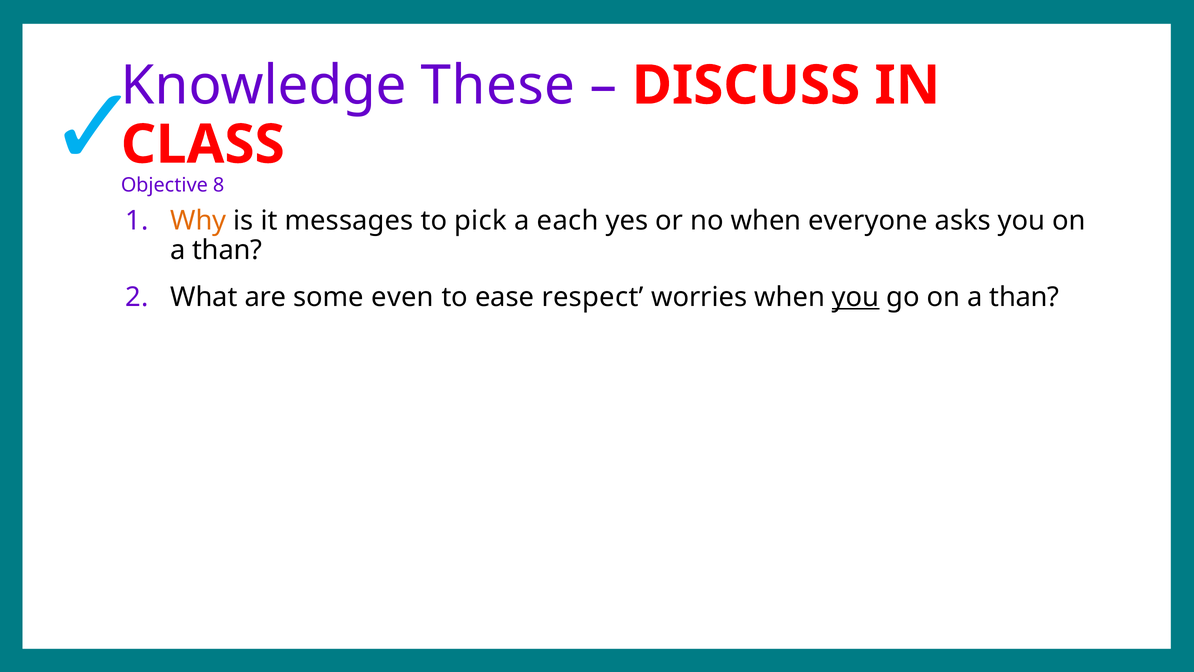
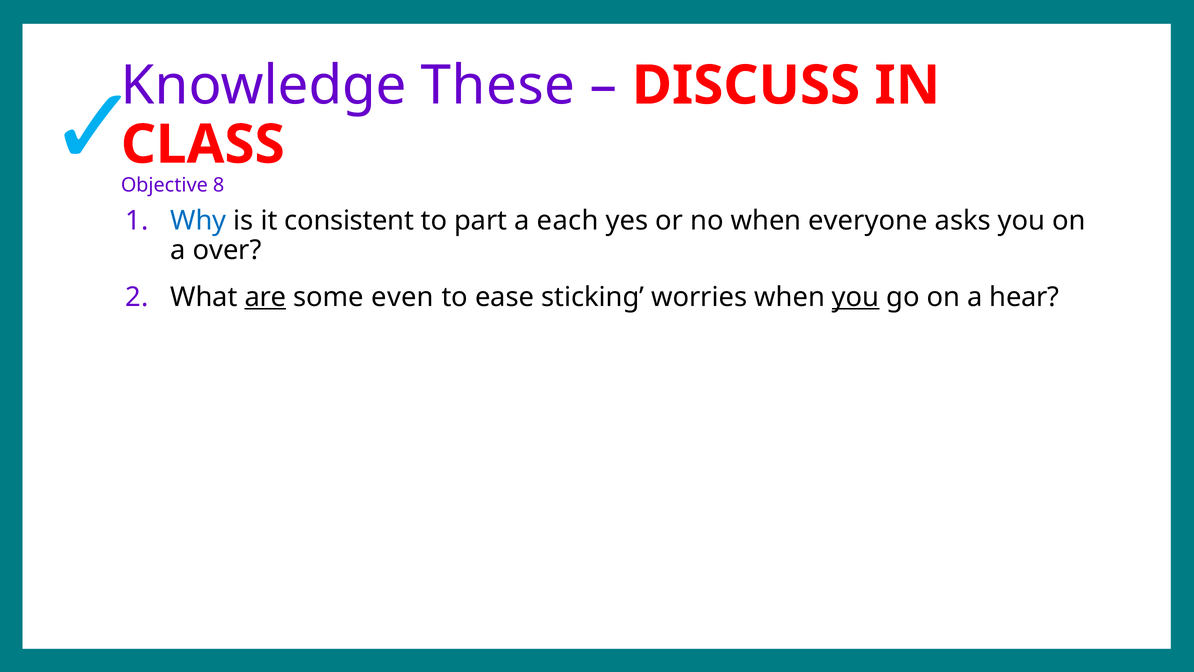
Why colour: orange -> blue (198, 220)
messages: messages -> consistent (349, 220)
pick: pick -> part (481, 220)
than: than -> over (227, 250)
are underline: none -> present (265, 297)
respect: respect -> sticking (593, 297)
go on a than: than -> hear (1024, 297)
